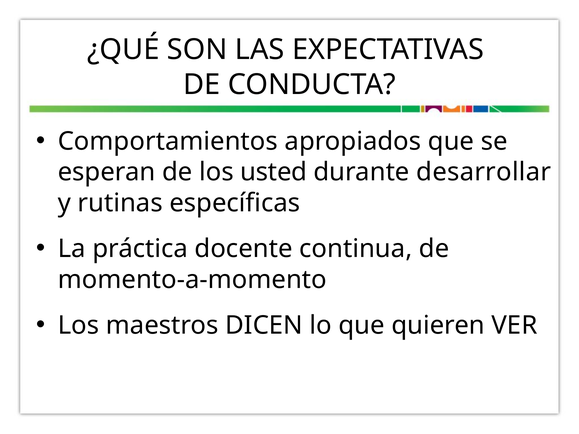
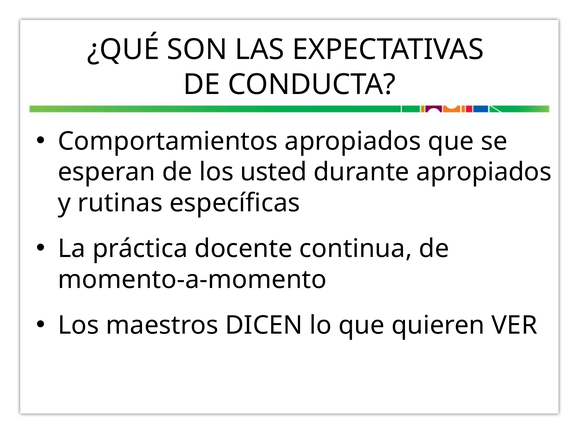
durante desarrollar: desarrollar -> apropiados (484, 172)
